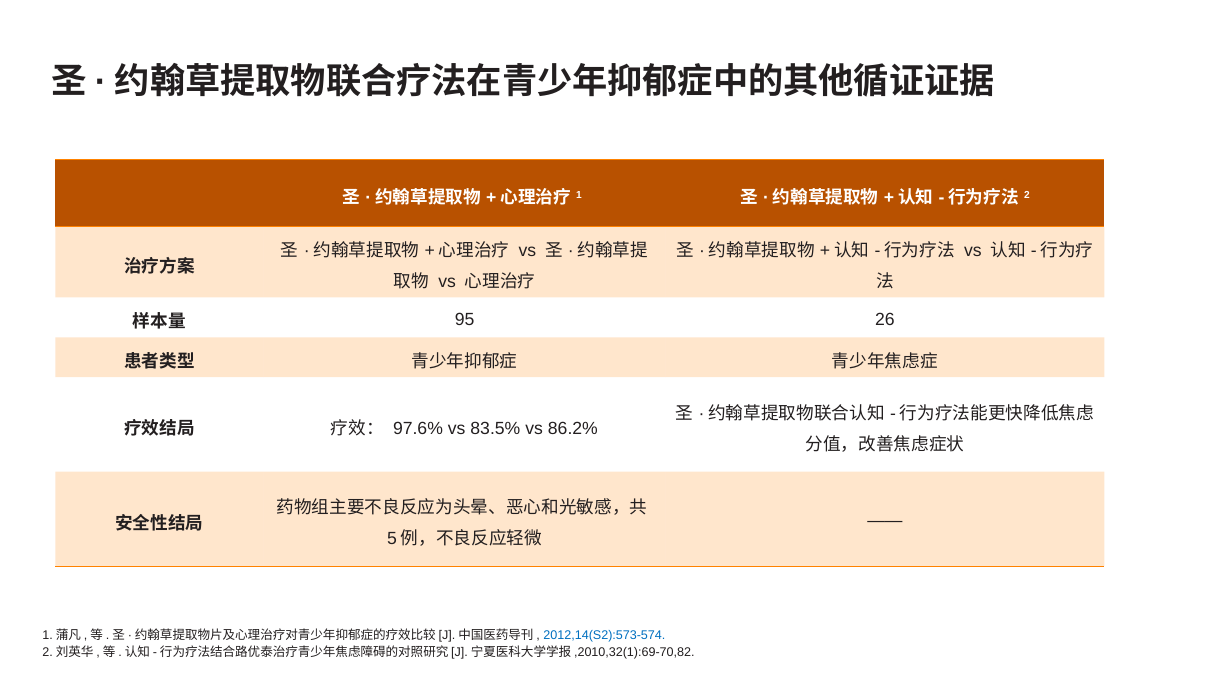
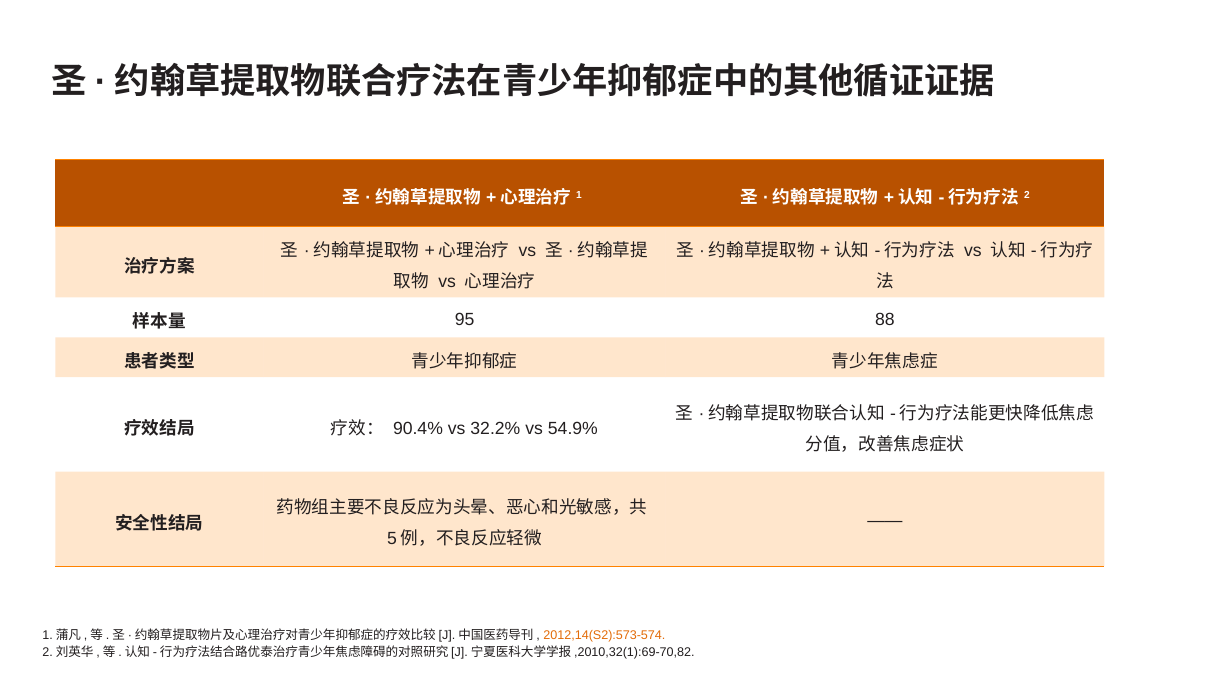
26: 26 -> 88 (885, 320)
97.6%: 97.6% -> 90.4% (418, 429)
83.5%: 83.5% -> 32.2% (495, 429)
86.2%: 86.2% -> 54.9% (573, 429)
2012,14(S2):573-574 colour: blue -> orange (604, 635)
